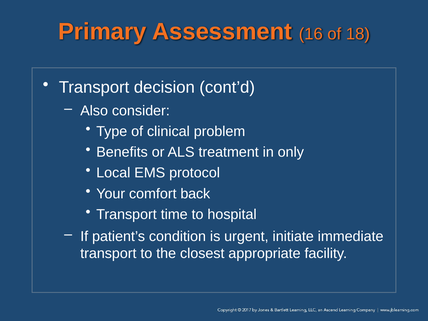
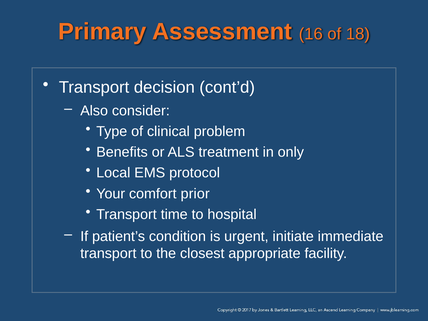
back: back -> prior (195, 194)
